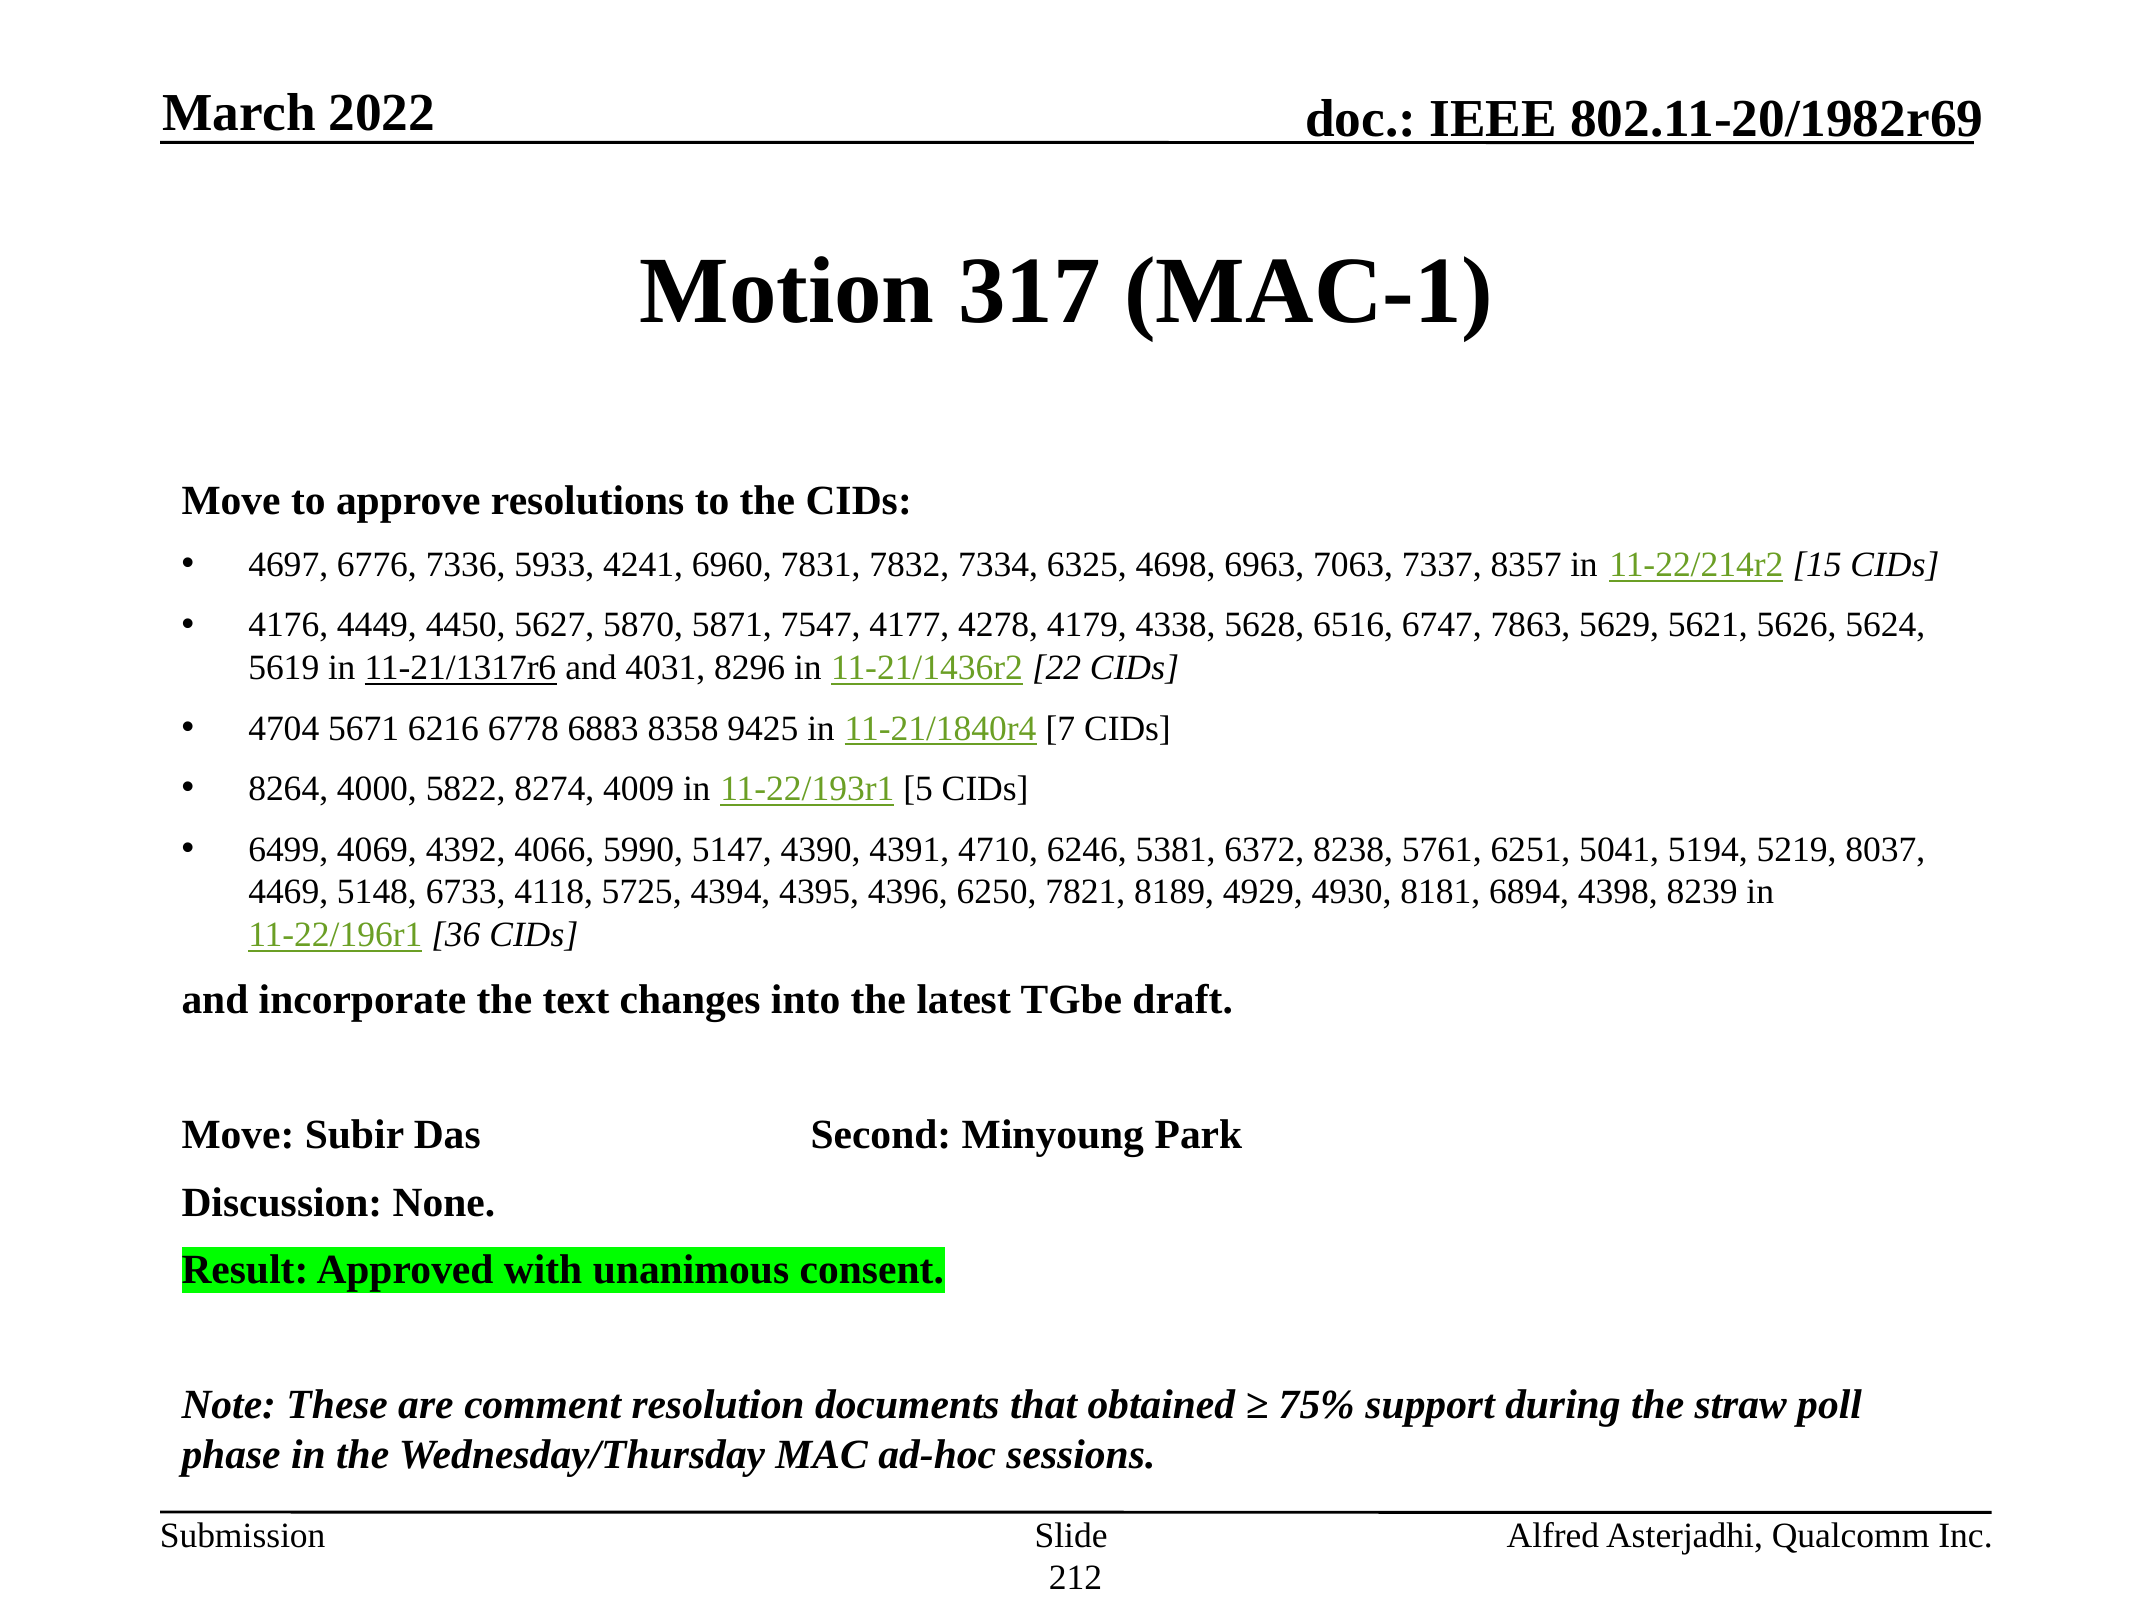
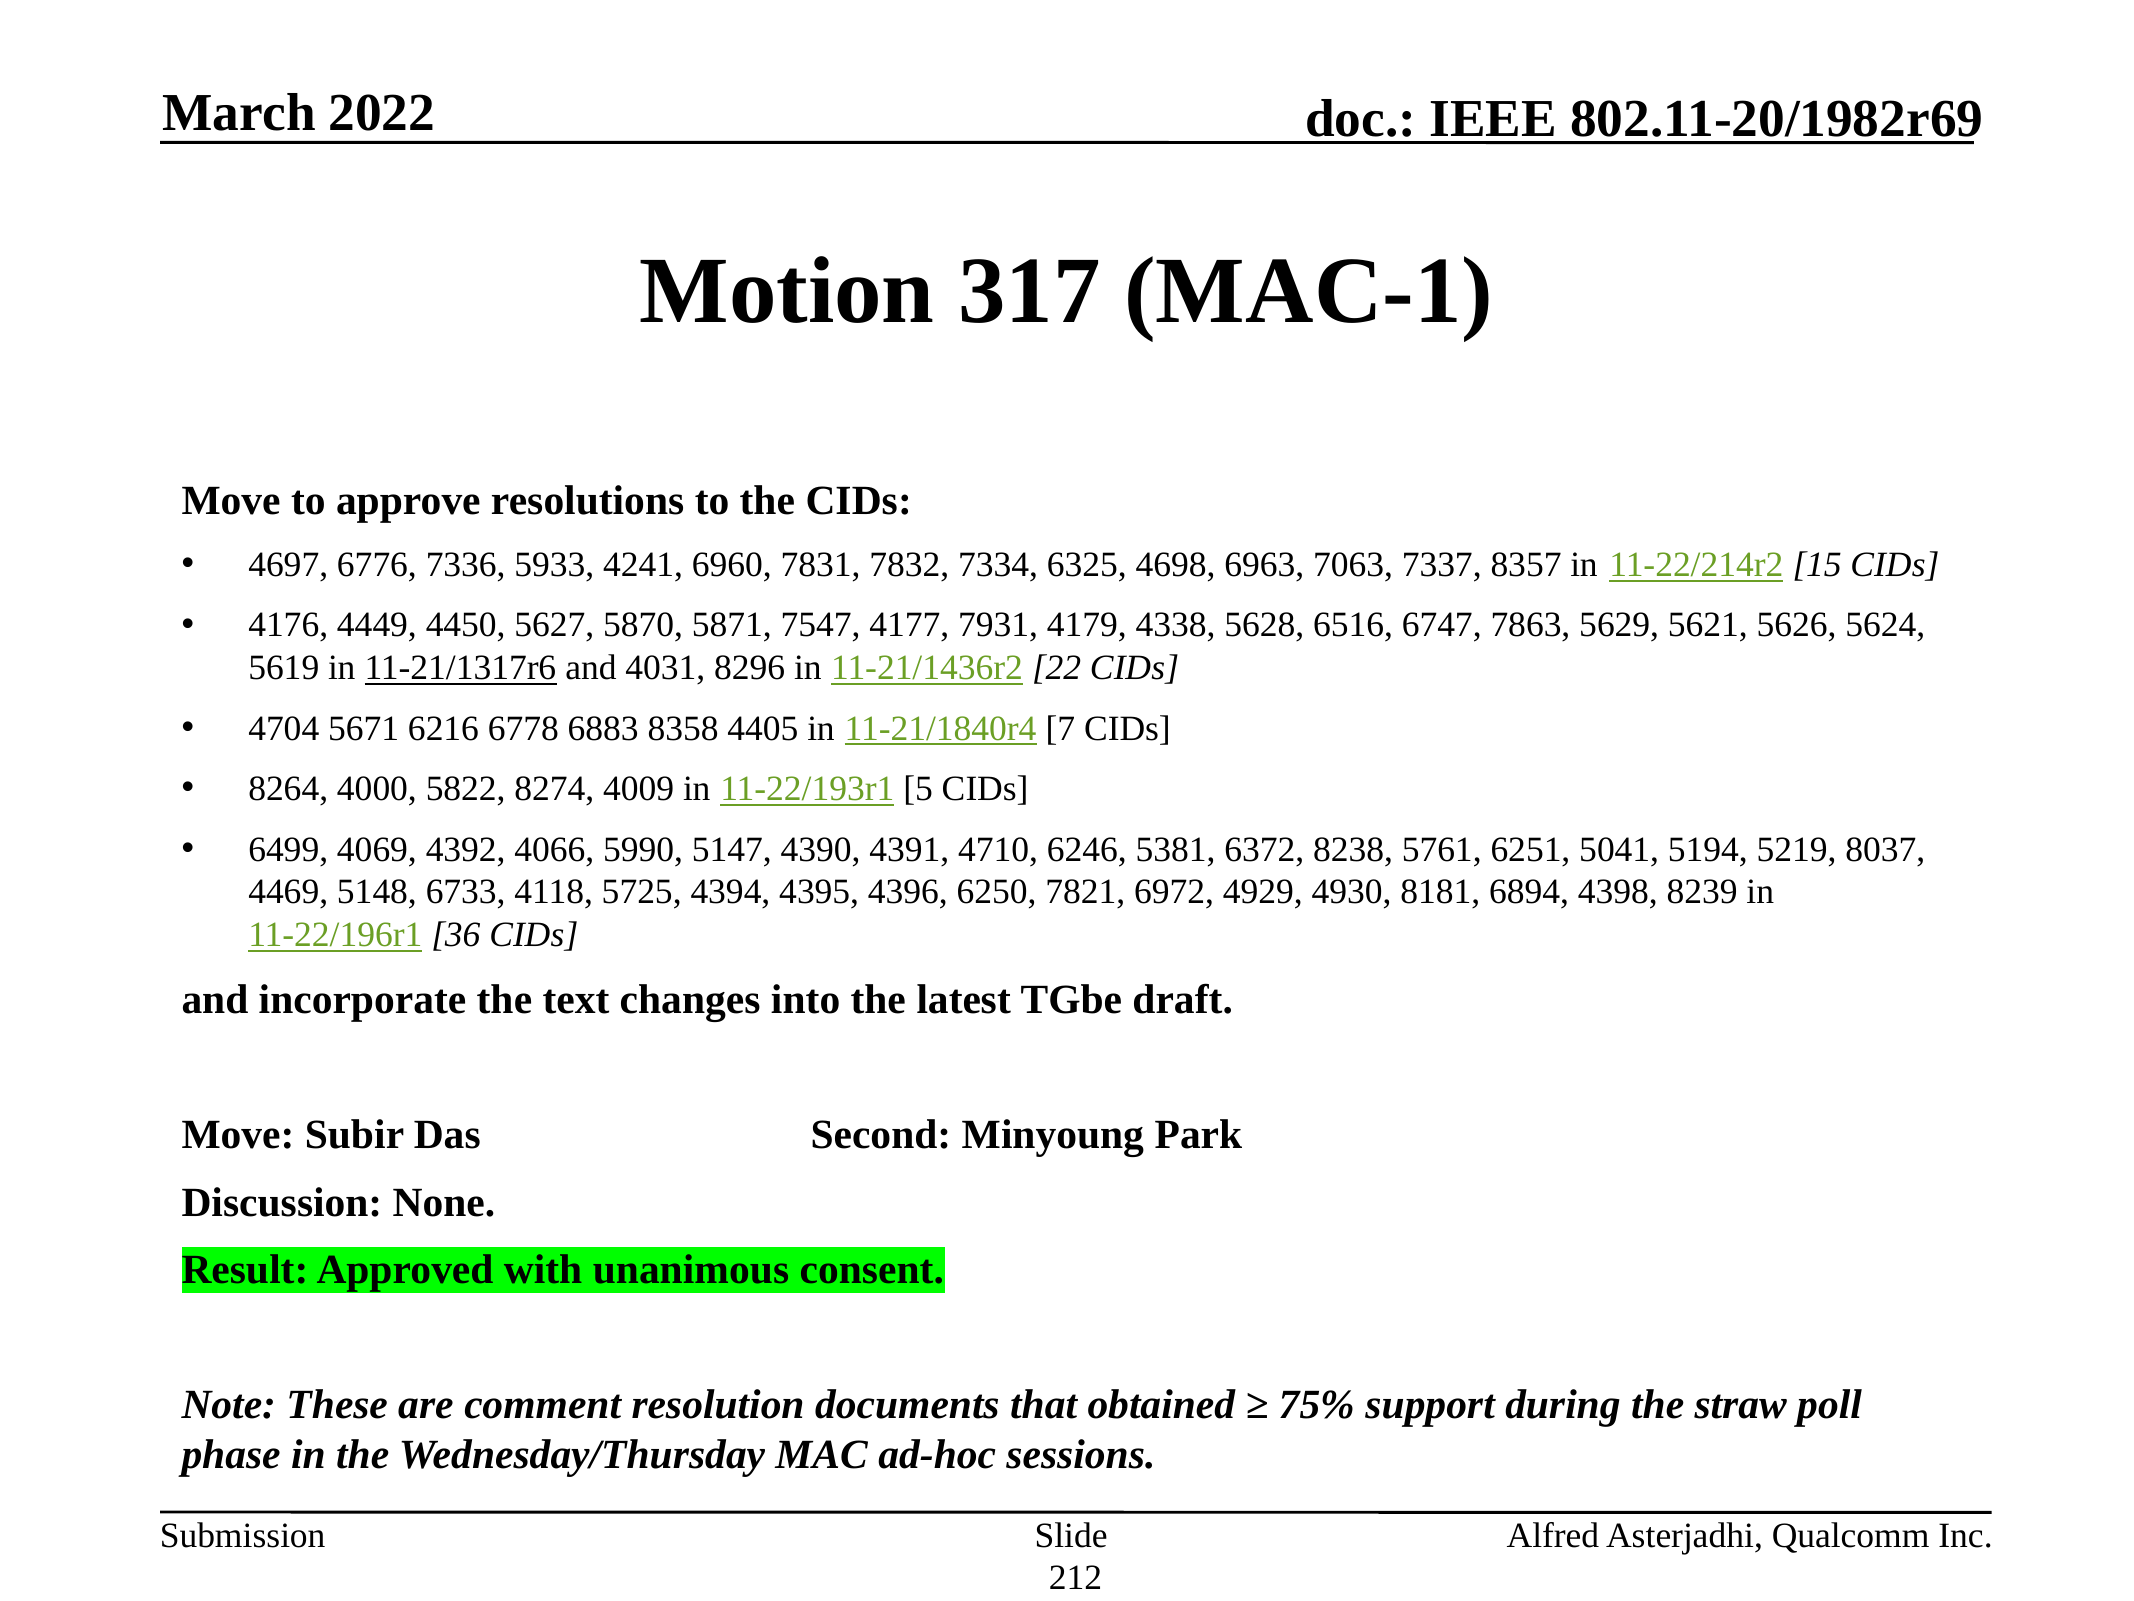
4278: 4278 -> 7931 (998, 625)
9425: 9425 -> 4405 (763, 728)
8189: 8189 -> 6972 (1174, 892)
